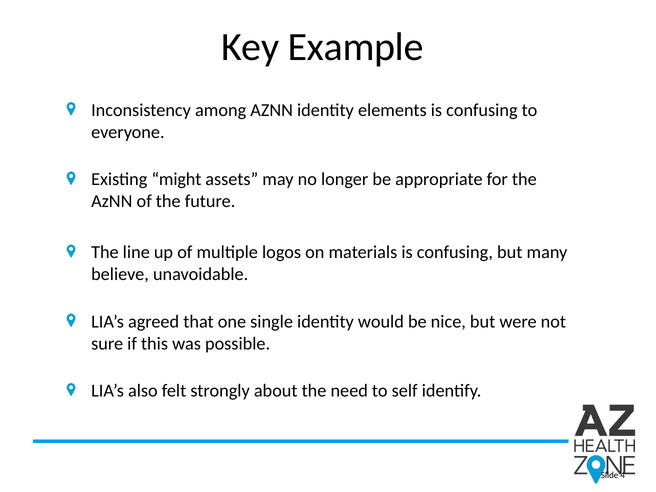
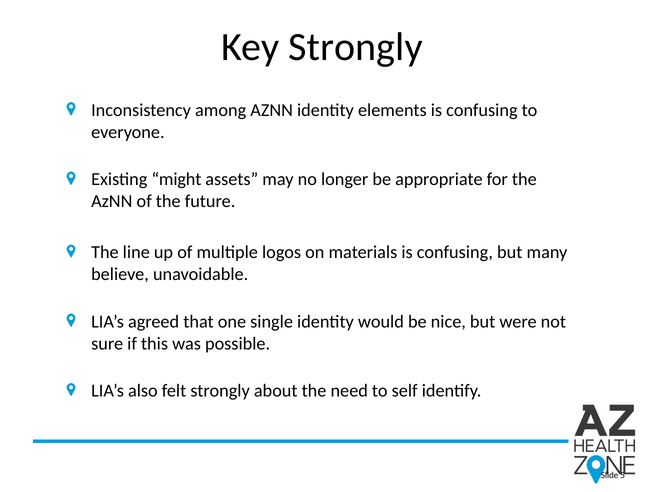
Key Example: Example -> Strongly (355, 47)
4: 4 -> 5 (623, 475)
